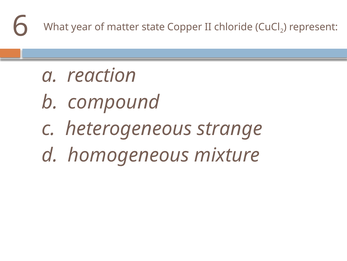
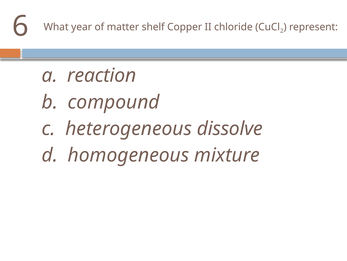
state: state -> shelf (153, 27)
strange: strange -> dissolve (230, 128)
